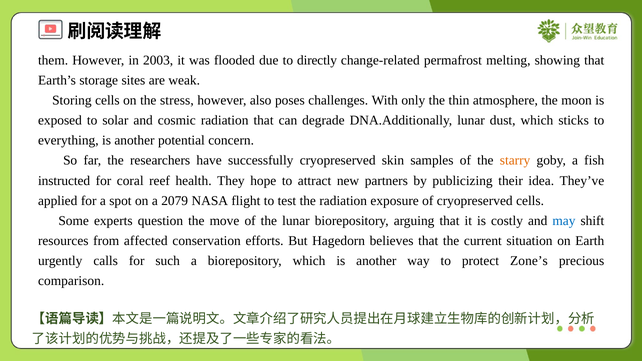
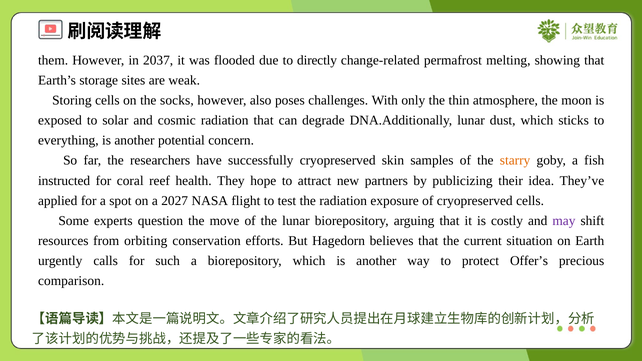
2003: 2003 -> 2037 (158, 60)
stress: stress -> socks (177, 100)
2079: 2079 -> 2027 (175, 201)
may colour: blue -> purple (564, 221)
affected: affected -> orbiting (146, 241)
Zone’s: Zone’s -> Offer’s (529, 261)
